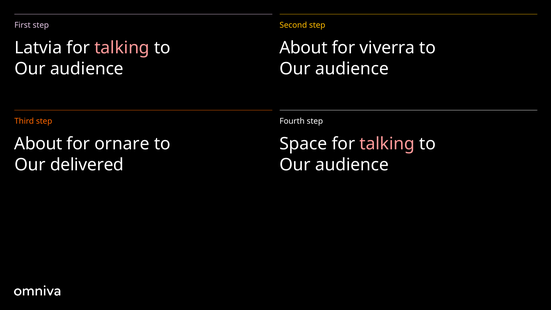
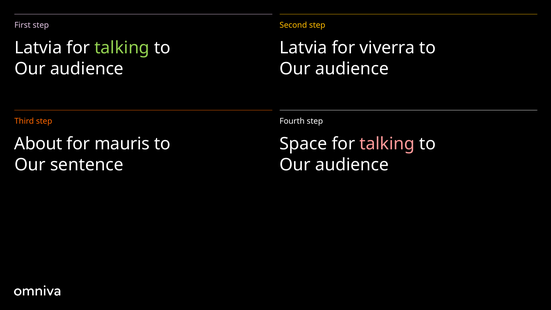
talking colour: pink -> light green (122, 48)
About: About -> Latvia (303, 48)
ornare: ornare -> mauris (122, 144)
delivered: delivered -> sentence (87, 165)
